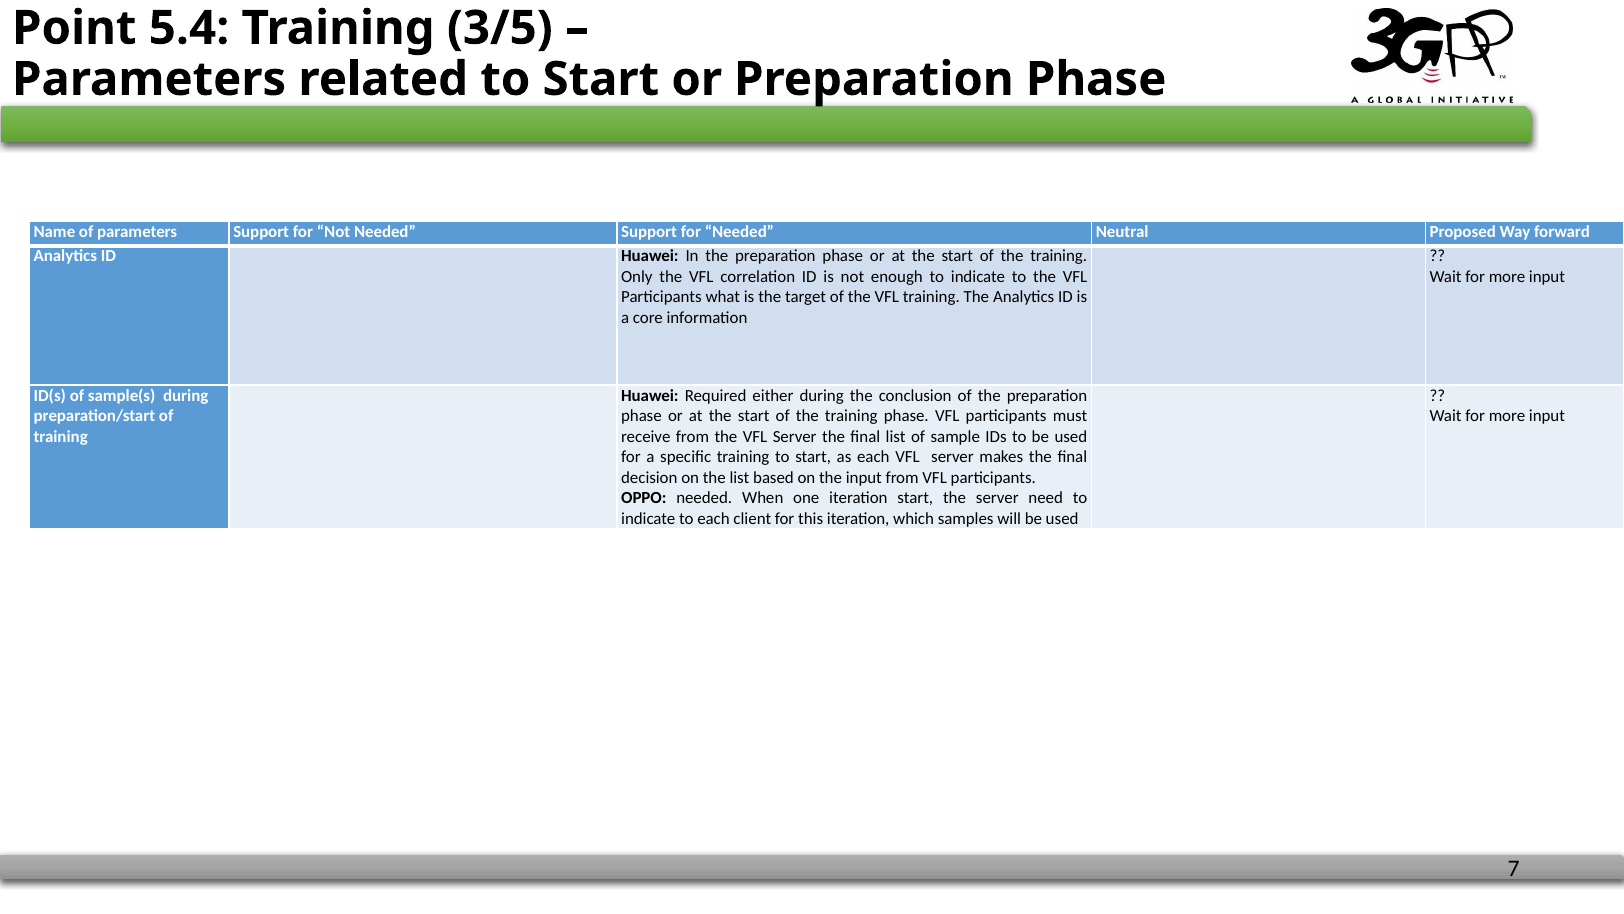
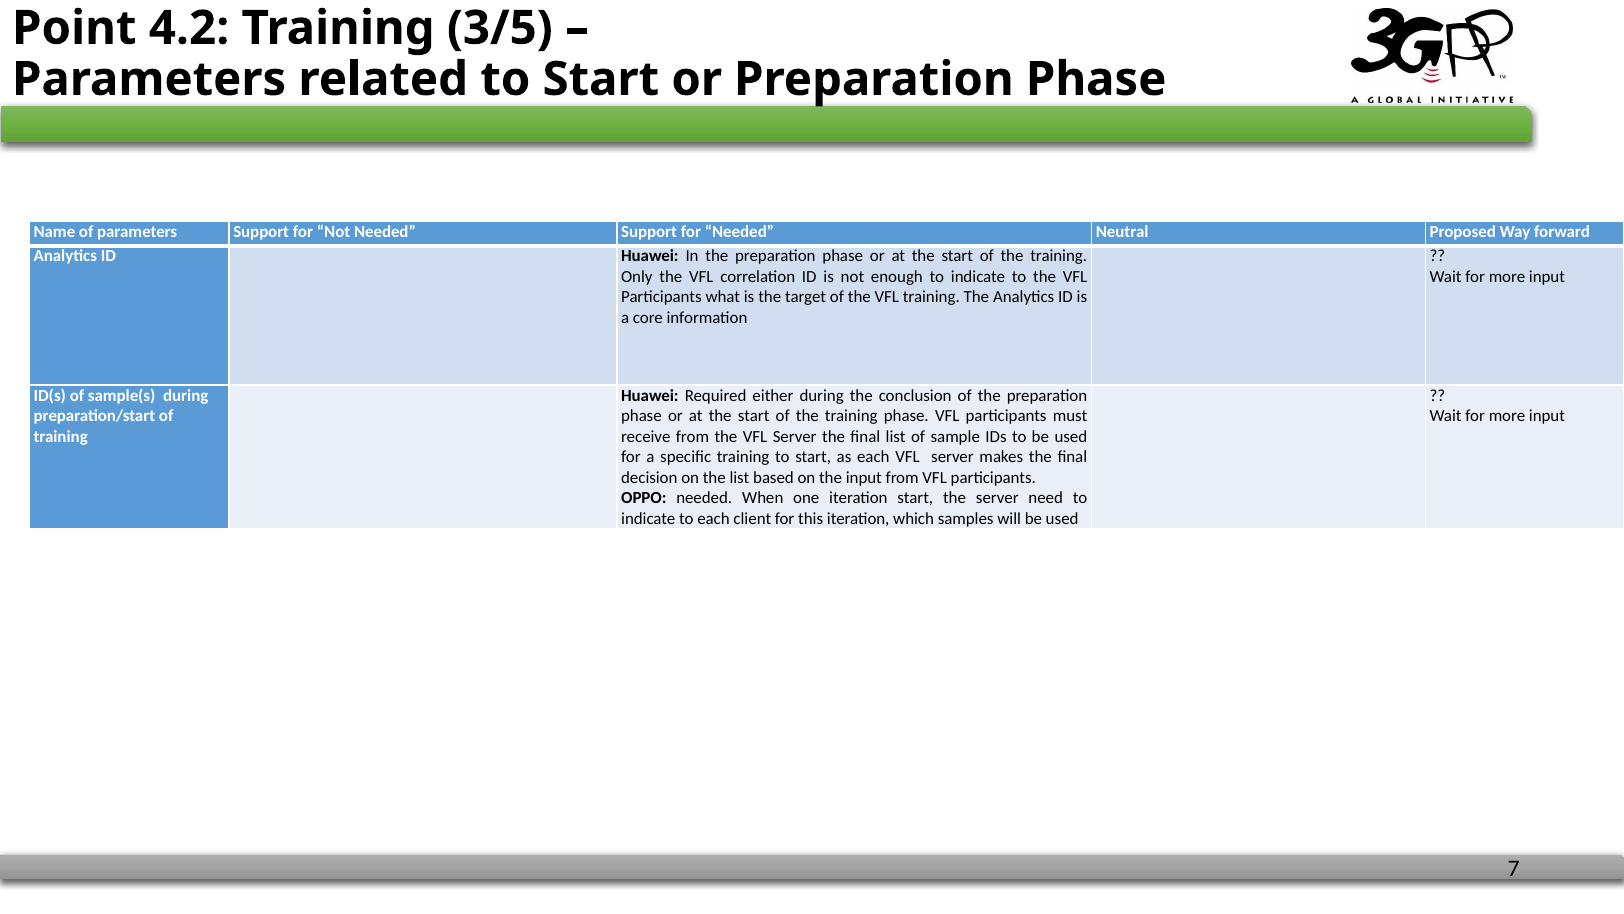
5.4: 5.4 -> 4.2 (189, 28)
